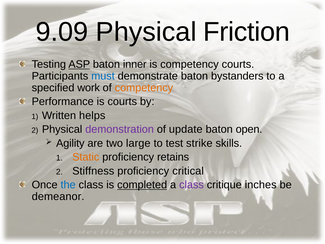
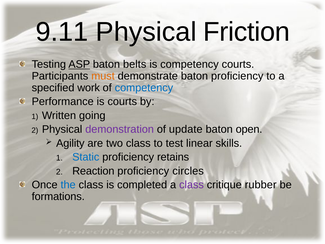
9.09: 9.09 -> 9.11 (62, 32)
inner: inner -> belts (135, 64)
must colour: blue -> orange (103, 76)
baton bystanders: bystanders -> proficiency (237, 76)
competency colour: orange -> blue (144, 88)
helps: helps -> going (92, 115)
two large: large -> class (138, 143)
strike: strike -> linear (199, 143)
Static colour: orange -> blue (86, 157)
Stiffness: Stiffness -> Reaction (93, 171)
critical: critical -> circles (188, 171)
completed underline: present -> none (142, 185)
inches: inches -> rubber (261, 185)
demeanor: demeanor -> formations (58, 196)
